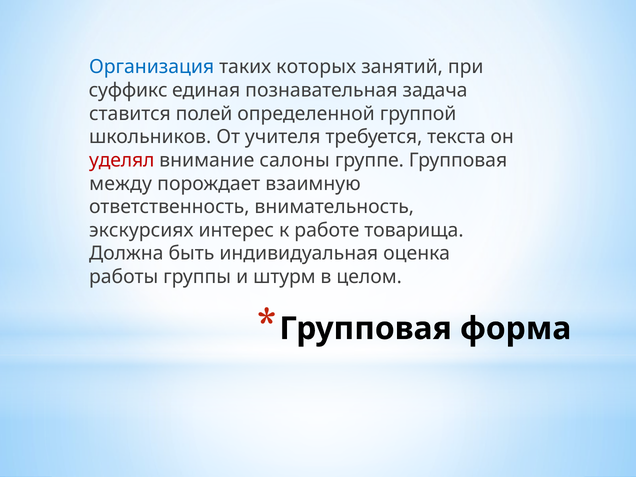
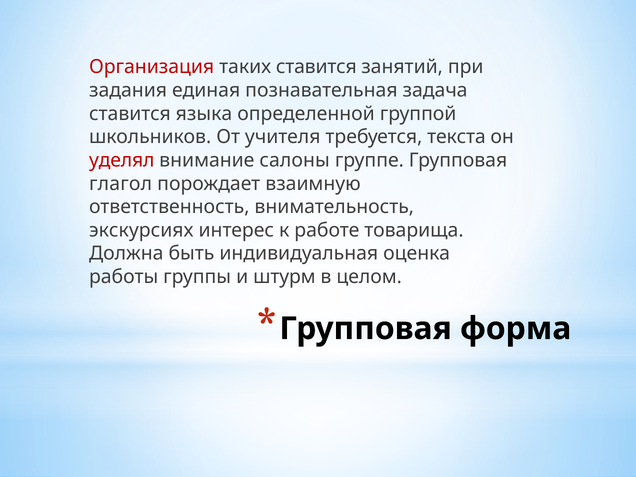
Организация colour: blue -> red (152, 67)
таких которых: которых -> ставится (316, 67)
суффикс: суффикс -> задания (128, 90)
полей: полей -> языка (204, 114)
между: между -> глагол (121, 184)
